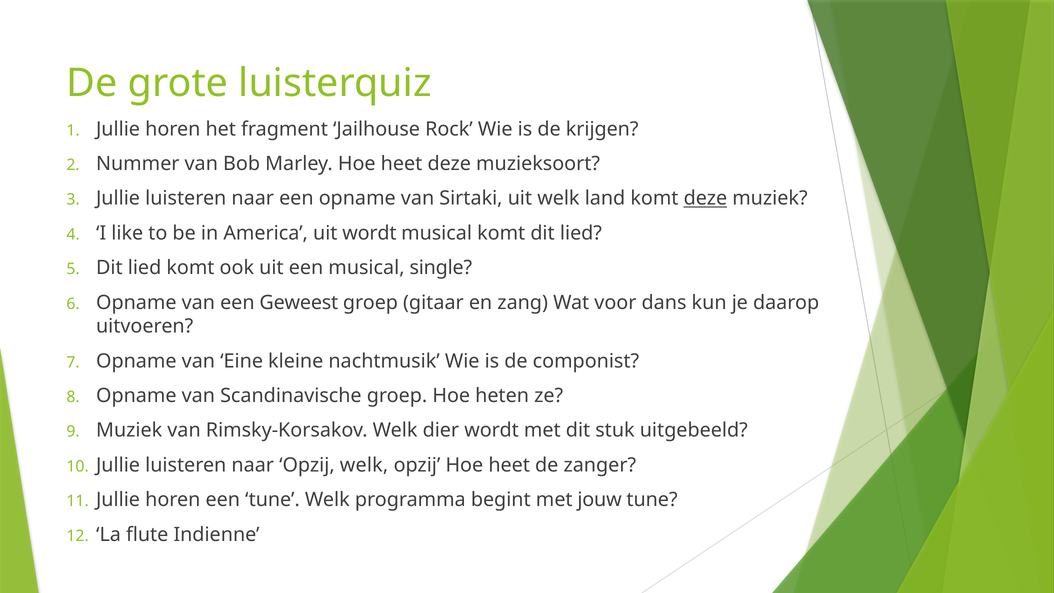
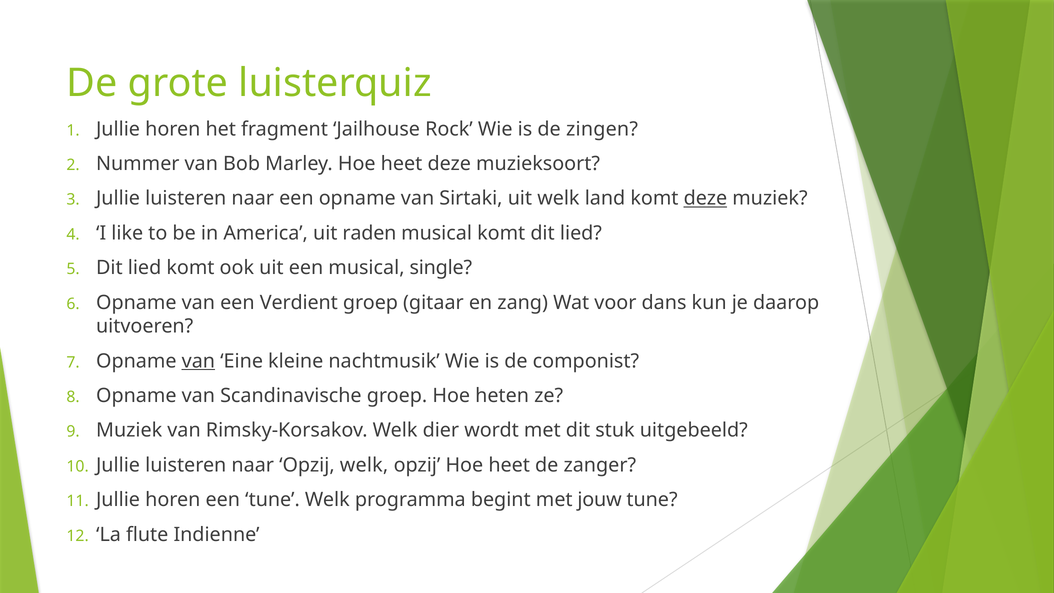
krijgen: krijgen -> zingen (602, 129)
uit wordt: wordt -> raden (369, 233)
Geweest: Geweest -> Verdient (299, 302)
van underline: none -> present (198, 361)
